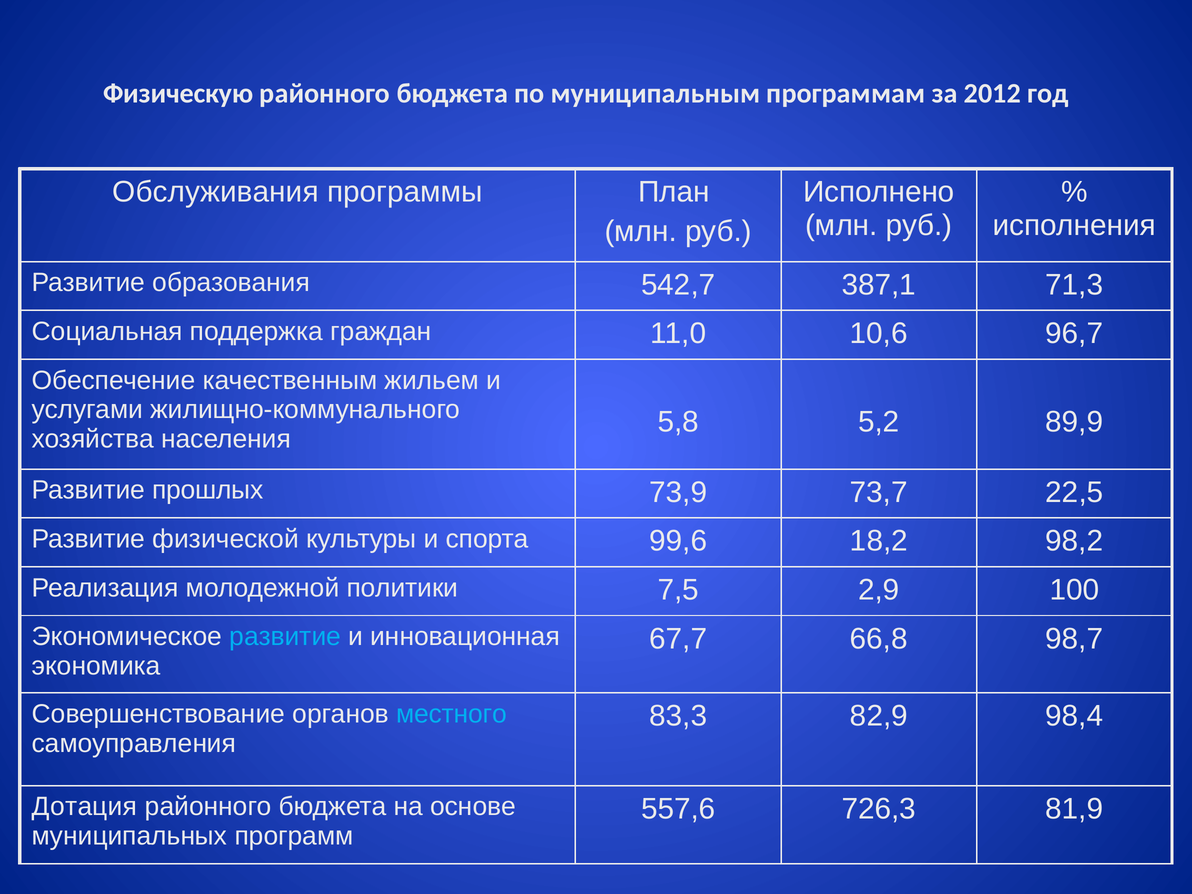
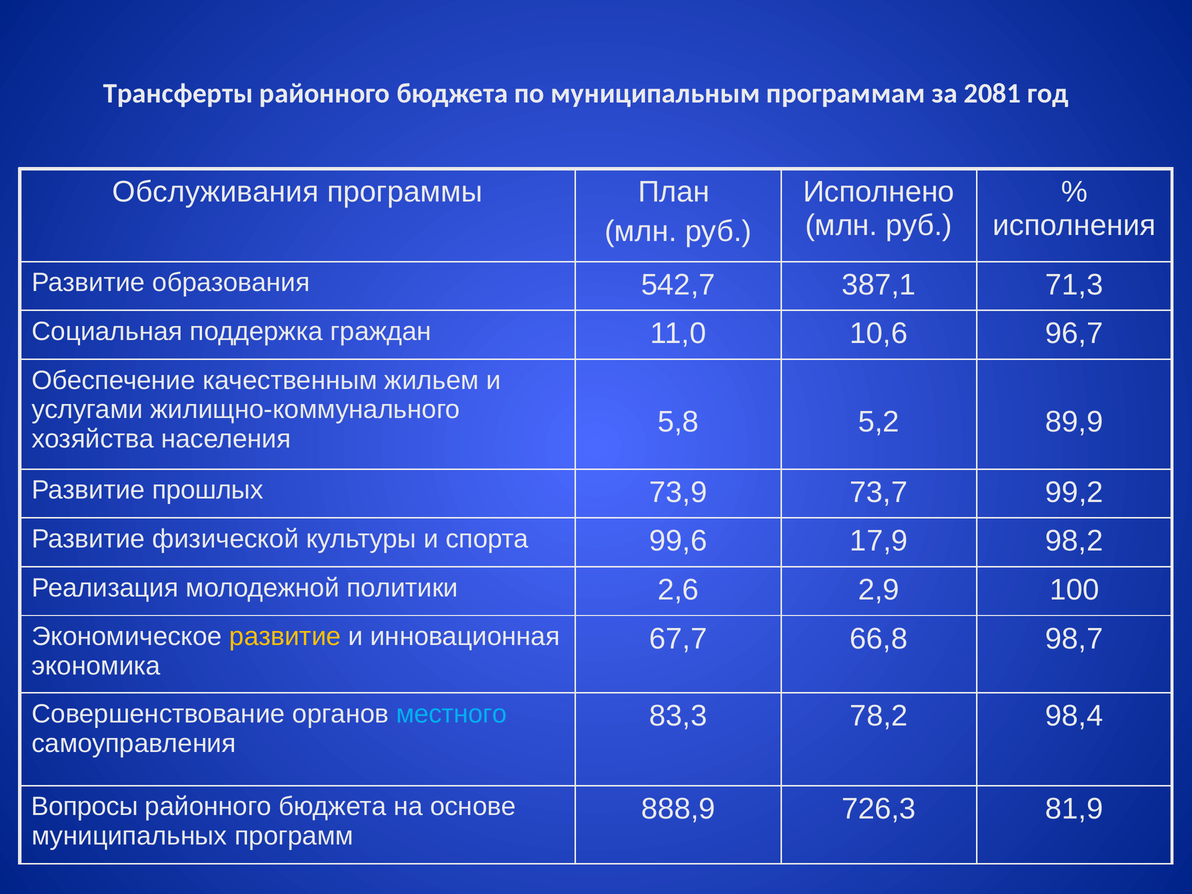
Физическую: Физическую -> Трансферты (178, 94)
2012: 2012 -> 2081 (992, 94)
22,5: 22,5 -> 99,2 (1074, 492)
18,2: 18,2 -> 17,9 (879, 541)
7,5: 7,5 -> 2,6 (678, 590)
развитие colour: light blue -> yellow (285, 637)
82,9: 82,9 -> 78,2 (879, 716)
Дотация: Дотация -> Вопросы (85, 807)
557,6: 557,6 -> 888,9 (678, 809)
